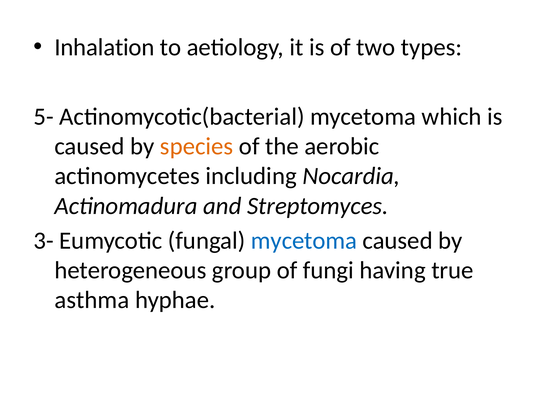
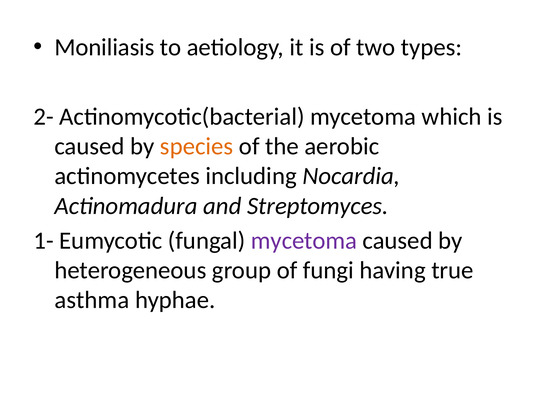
Inhalation: Inhalation -> Moniliasis (104, 47)
5-: 5- -> 2- (44, 117)
3-: 3- -> 1- (44, 241)
mycetoma colour: blue -> purple (304, 241)
